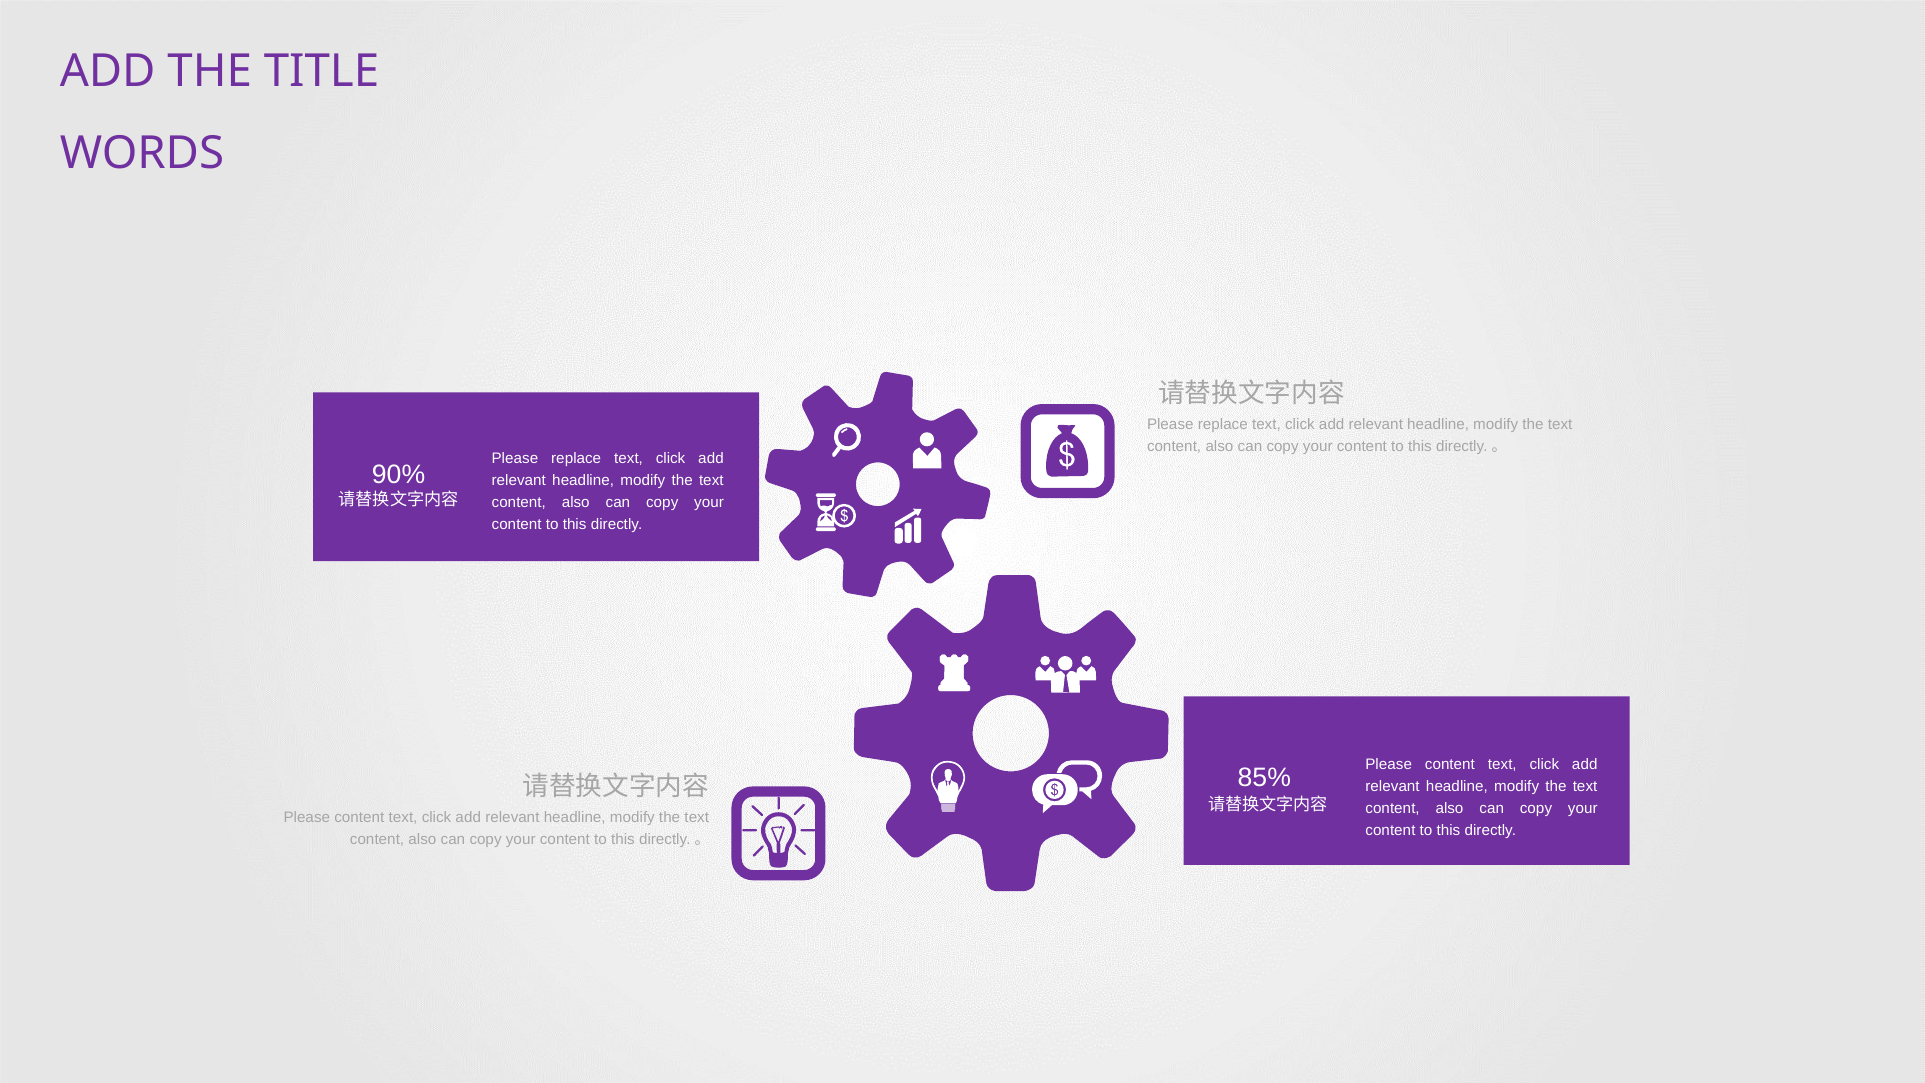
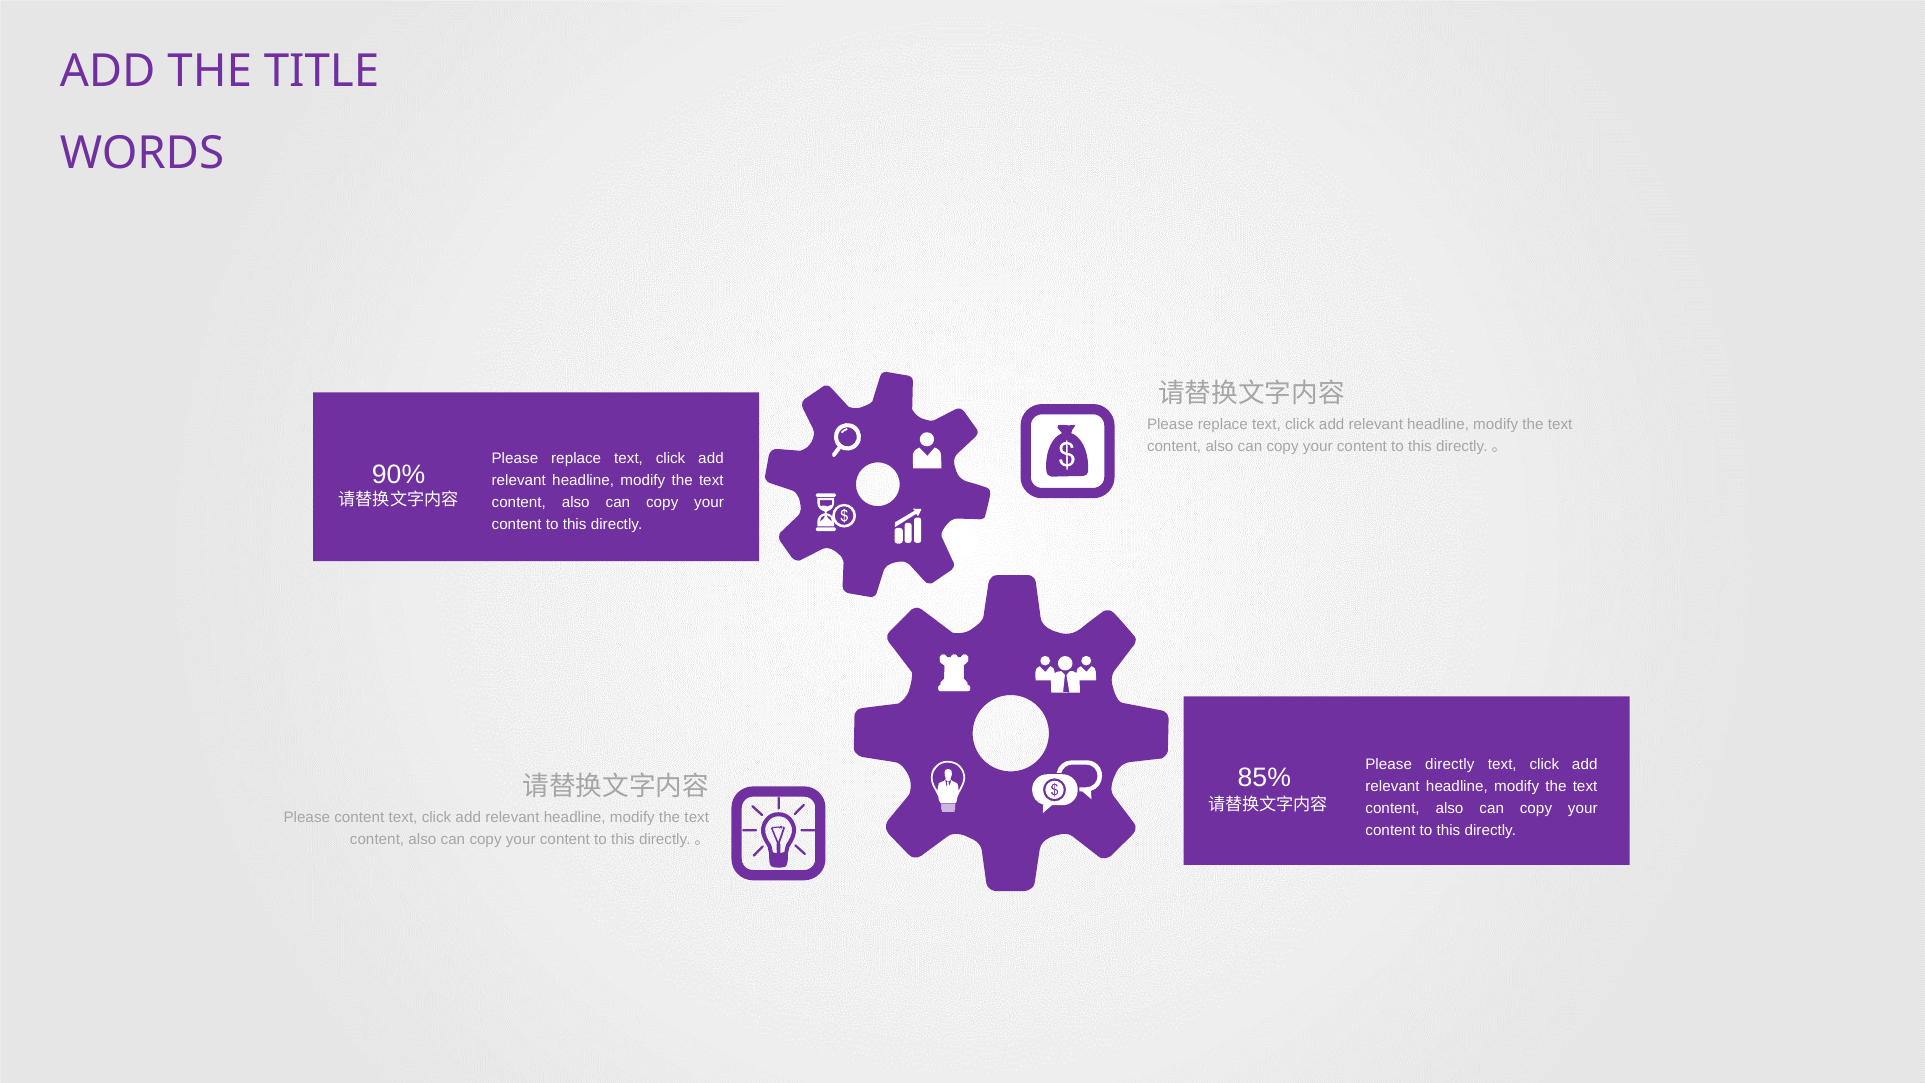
content: content -> directly (1450, 764)
